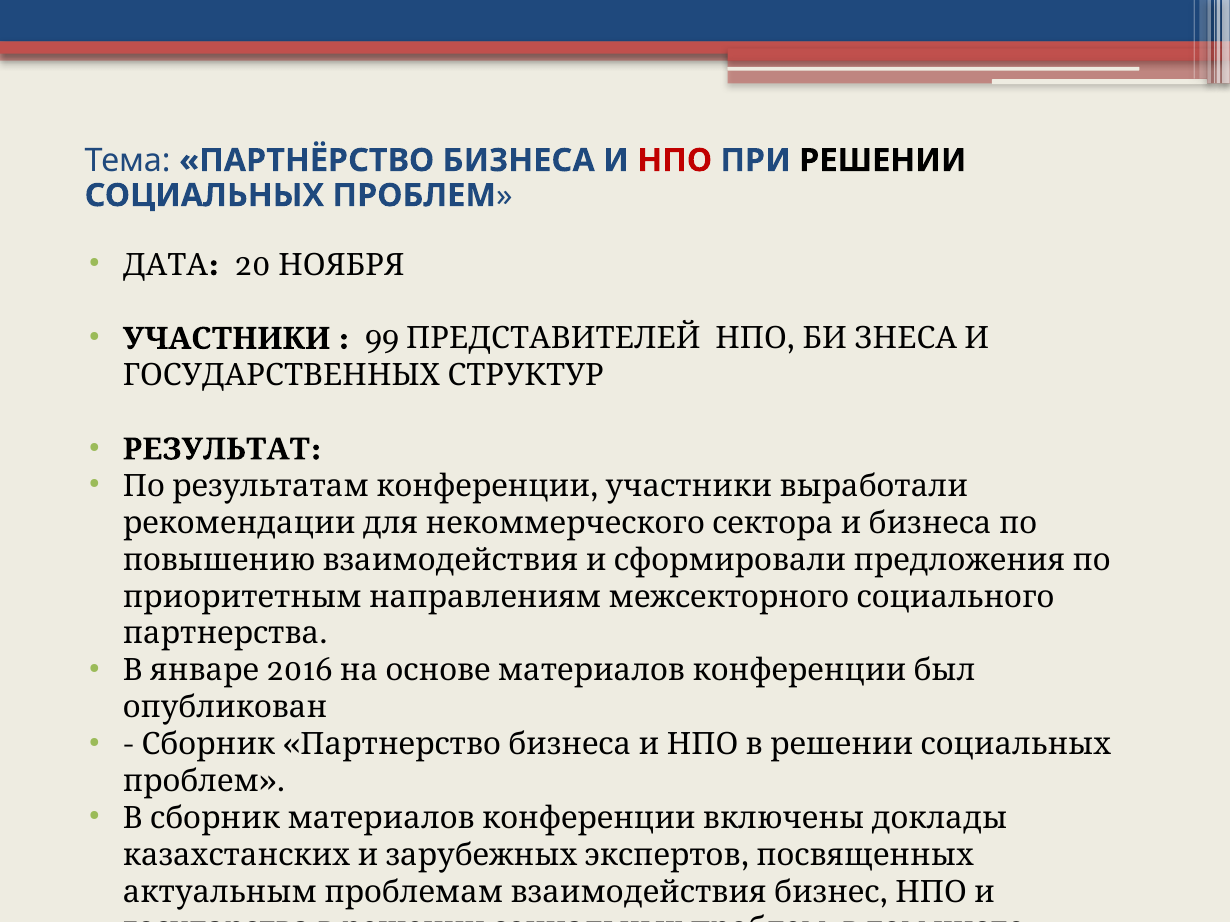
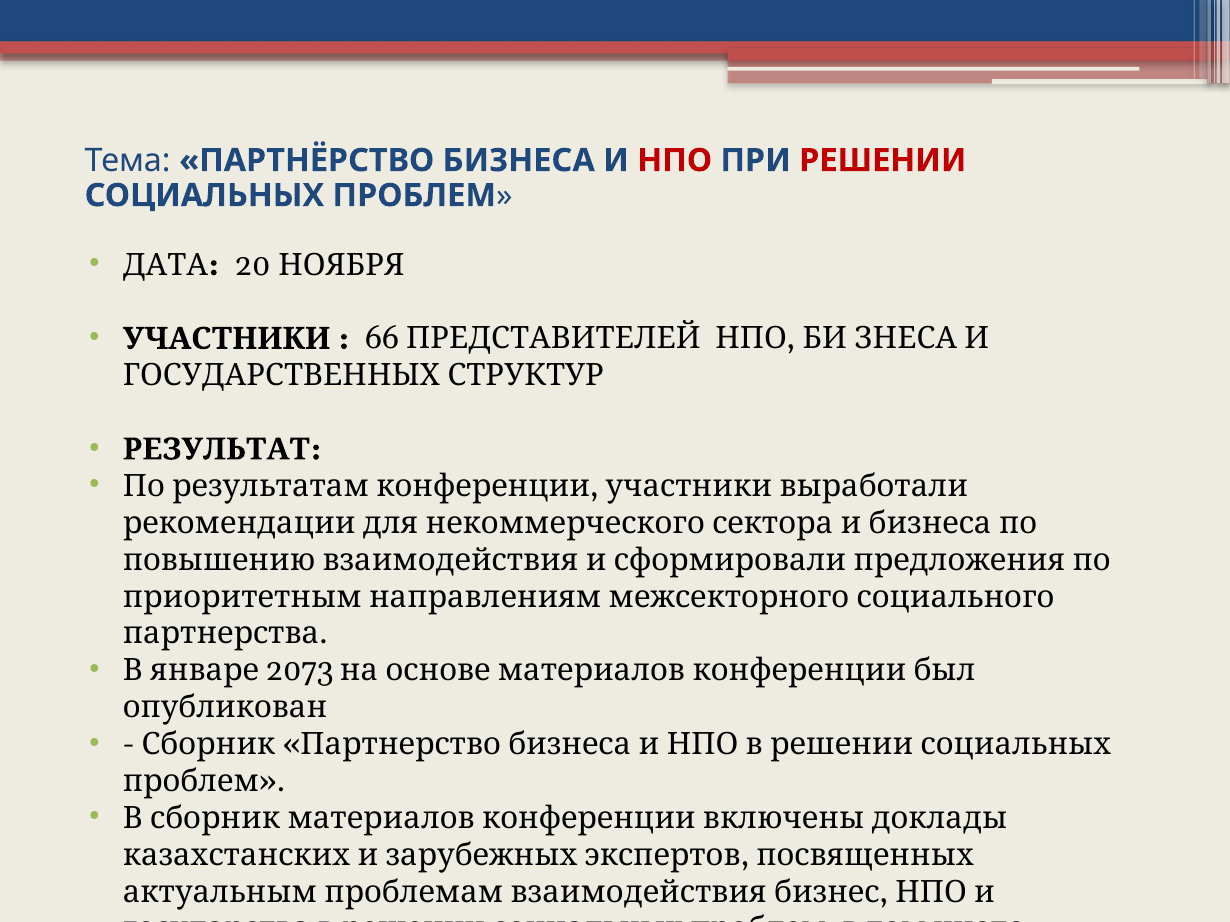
РЕШЕНИИ colour: black -> red (883, 161)
99: 99 -> 66 (382, 339)
2016: 2016 -> 2073 (300, 671)
